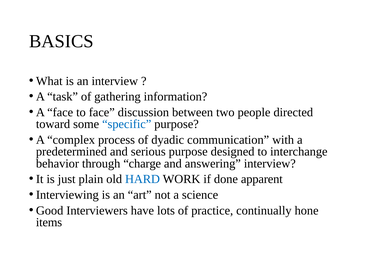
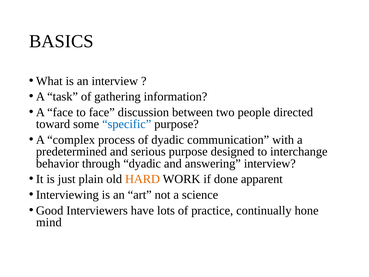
through charge: charge -> dyadic (142, 163)
HARD colour: blue -> orange (143, 179)
items: items -> mind (49, 222)
